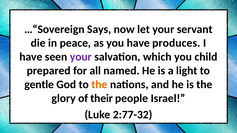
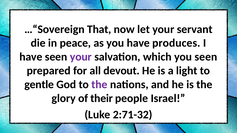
Says: Says -> That (99, 29)
you child: child -> seen (206, 57)
named: named -> devout (122, 71)
the colour: orange -> purple (99, 85)
2:77-32: 2:77-32 -> 2:71-32 (133, 115)
